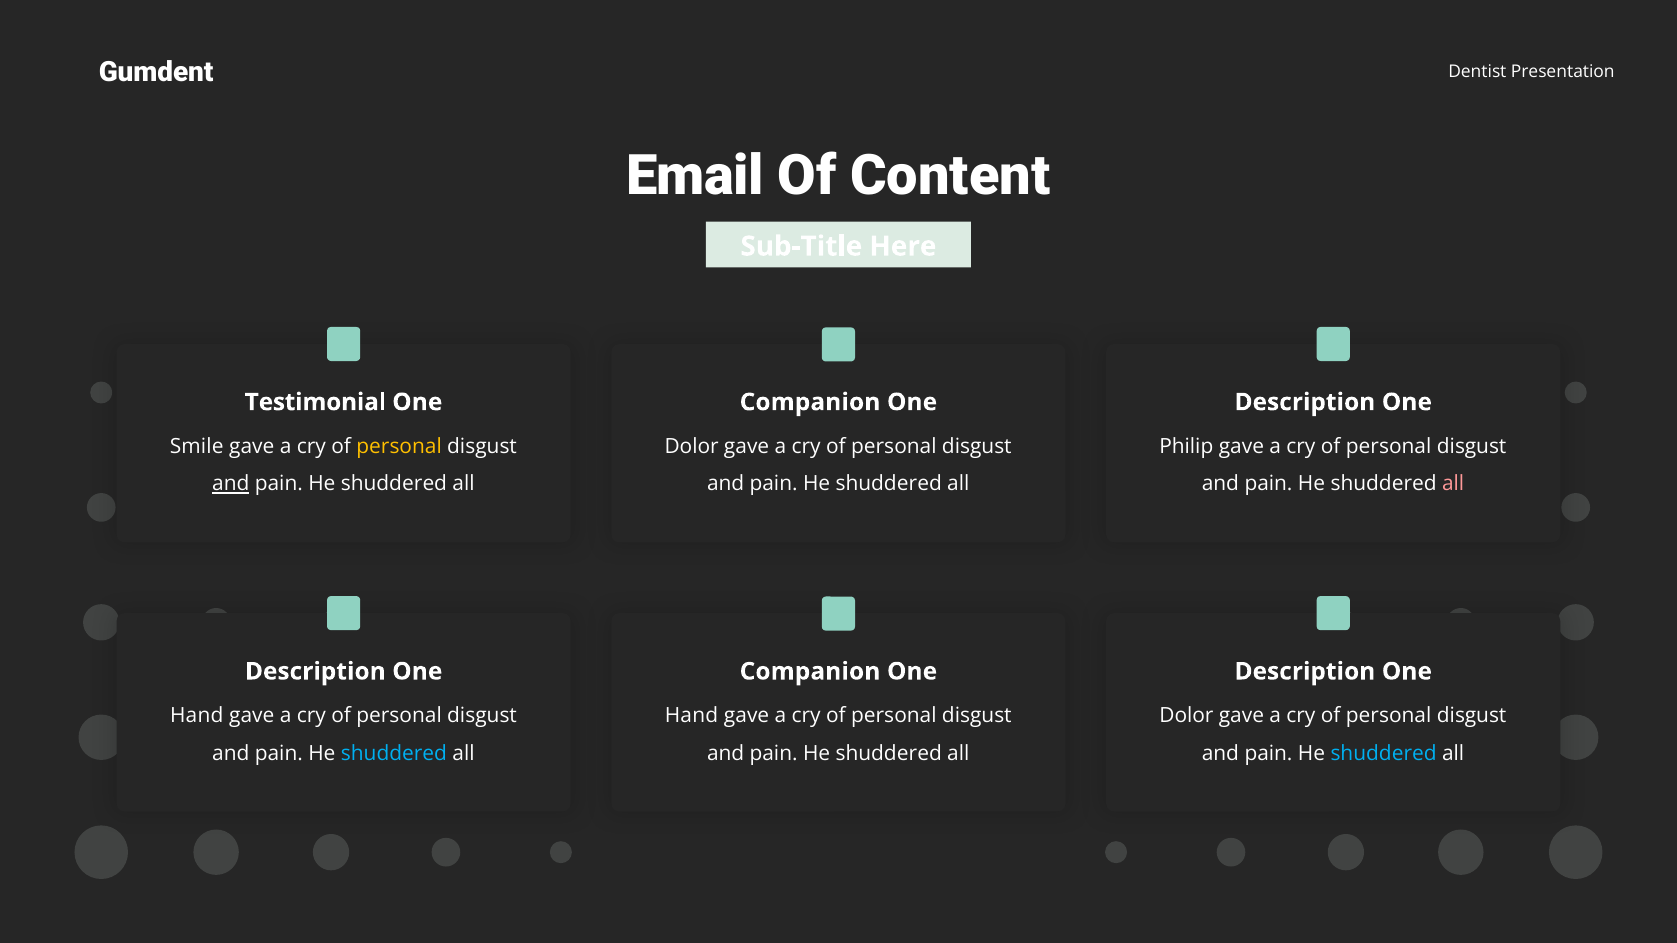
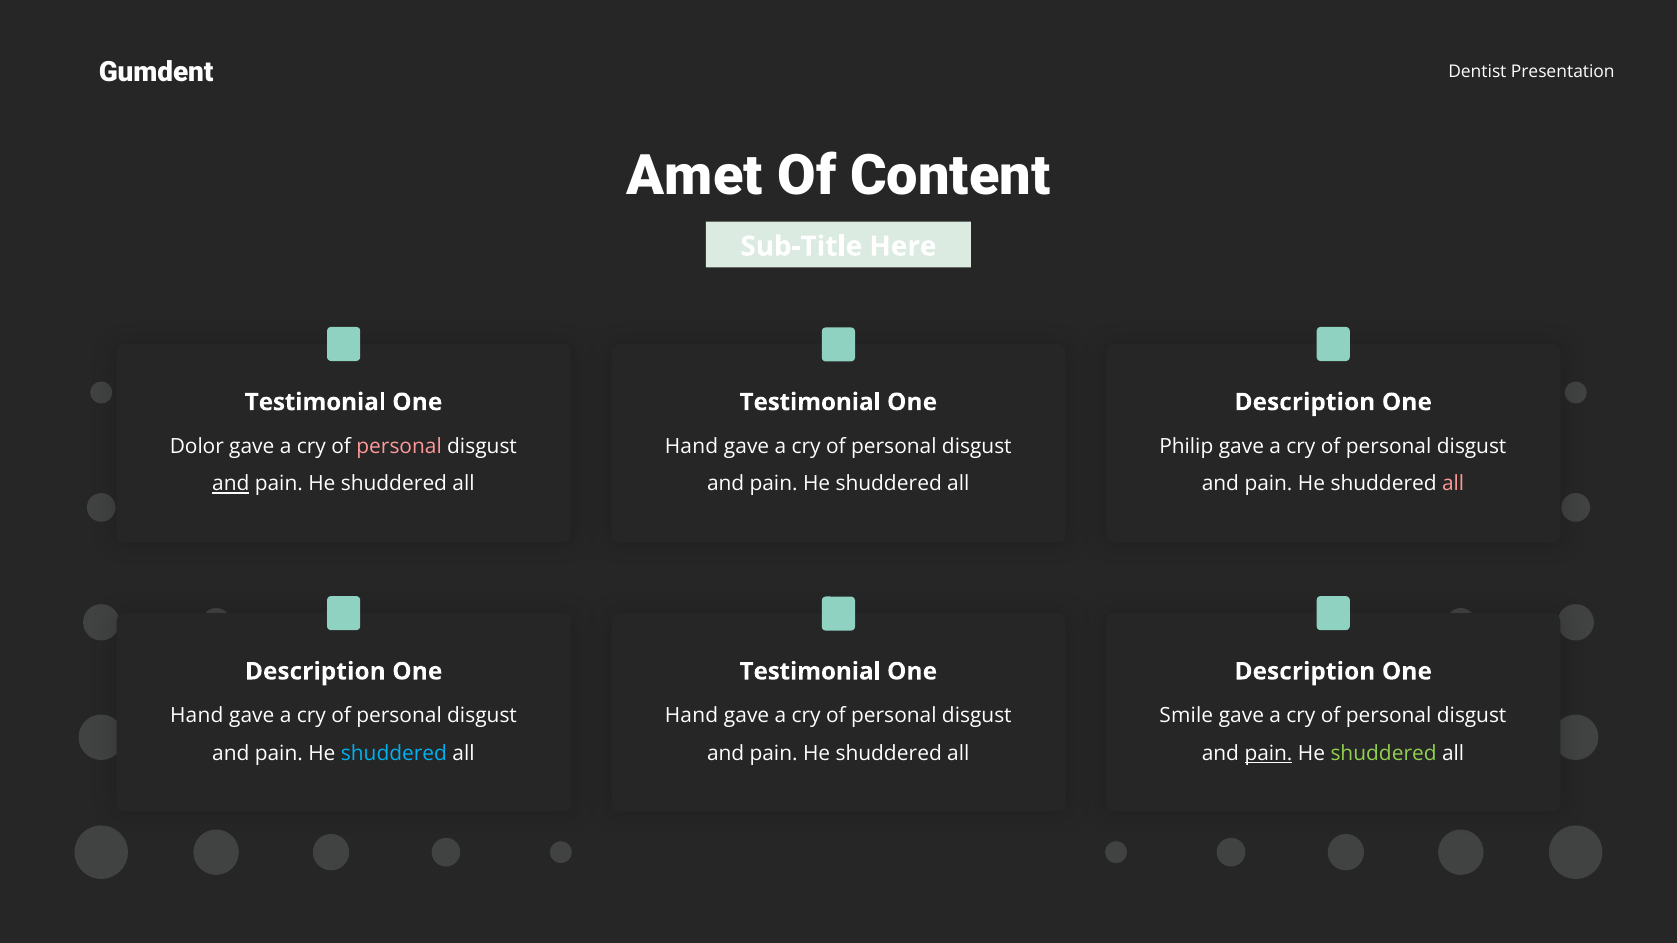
Email: Email -> Amet (695, 176)
Companion: Companion -> Testimonial (810, 402)
Smile: Smile -> Dolor (197, 446)
personal colour: yellow -> pink (399, 446)
Dolor: Dolor -> Hand (691, 446)
Companion: Companion -> Testimonial (810, 672)
Dolor: Dolor -> Smile (1186, 716)
pain underline: none -> present (1269, 753)
shuddered colour: light blue -> light green (1384, 753)
